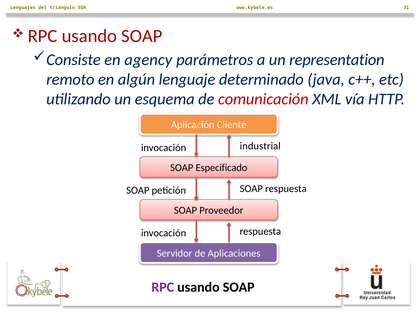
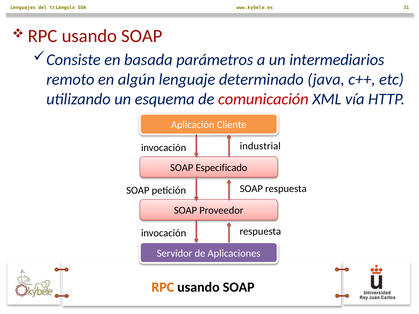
agency: agency -> basada (148, 60)
representation: representation -> intermediarios (337, 60)
RPC colour: purple -> orange (163, 288)
